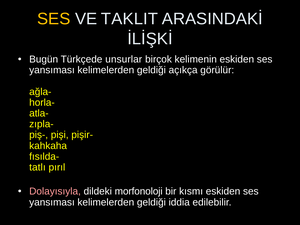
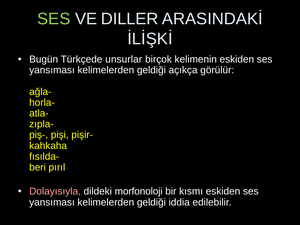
SES colour: yellow -> light green (54, 19)
TAKLIT: TAKLIT -> DILLER (130, 19)
tatlı: tatlı -> beri (38, 167)
